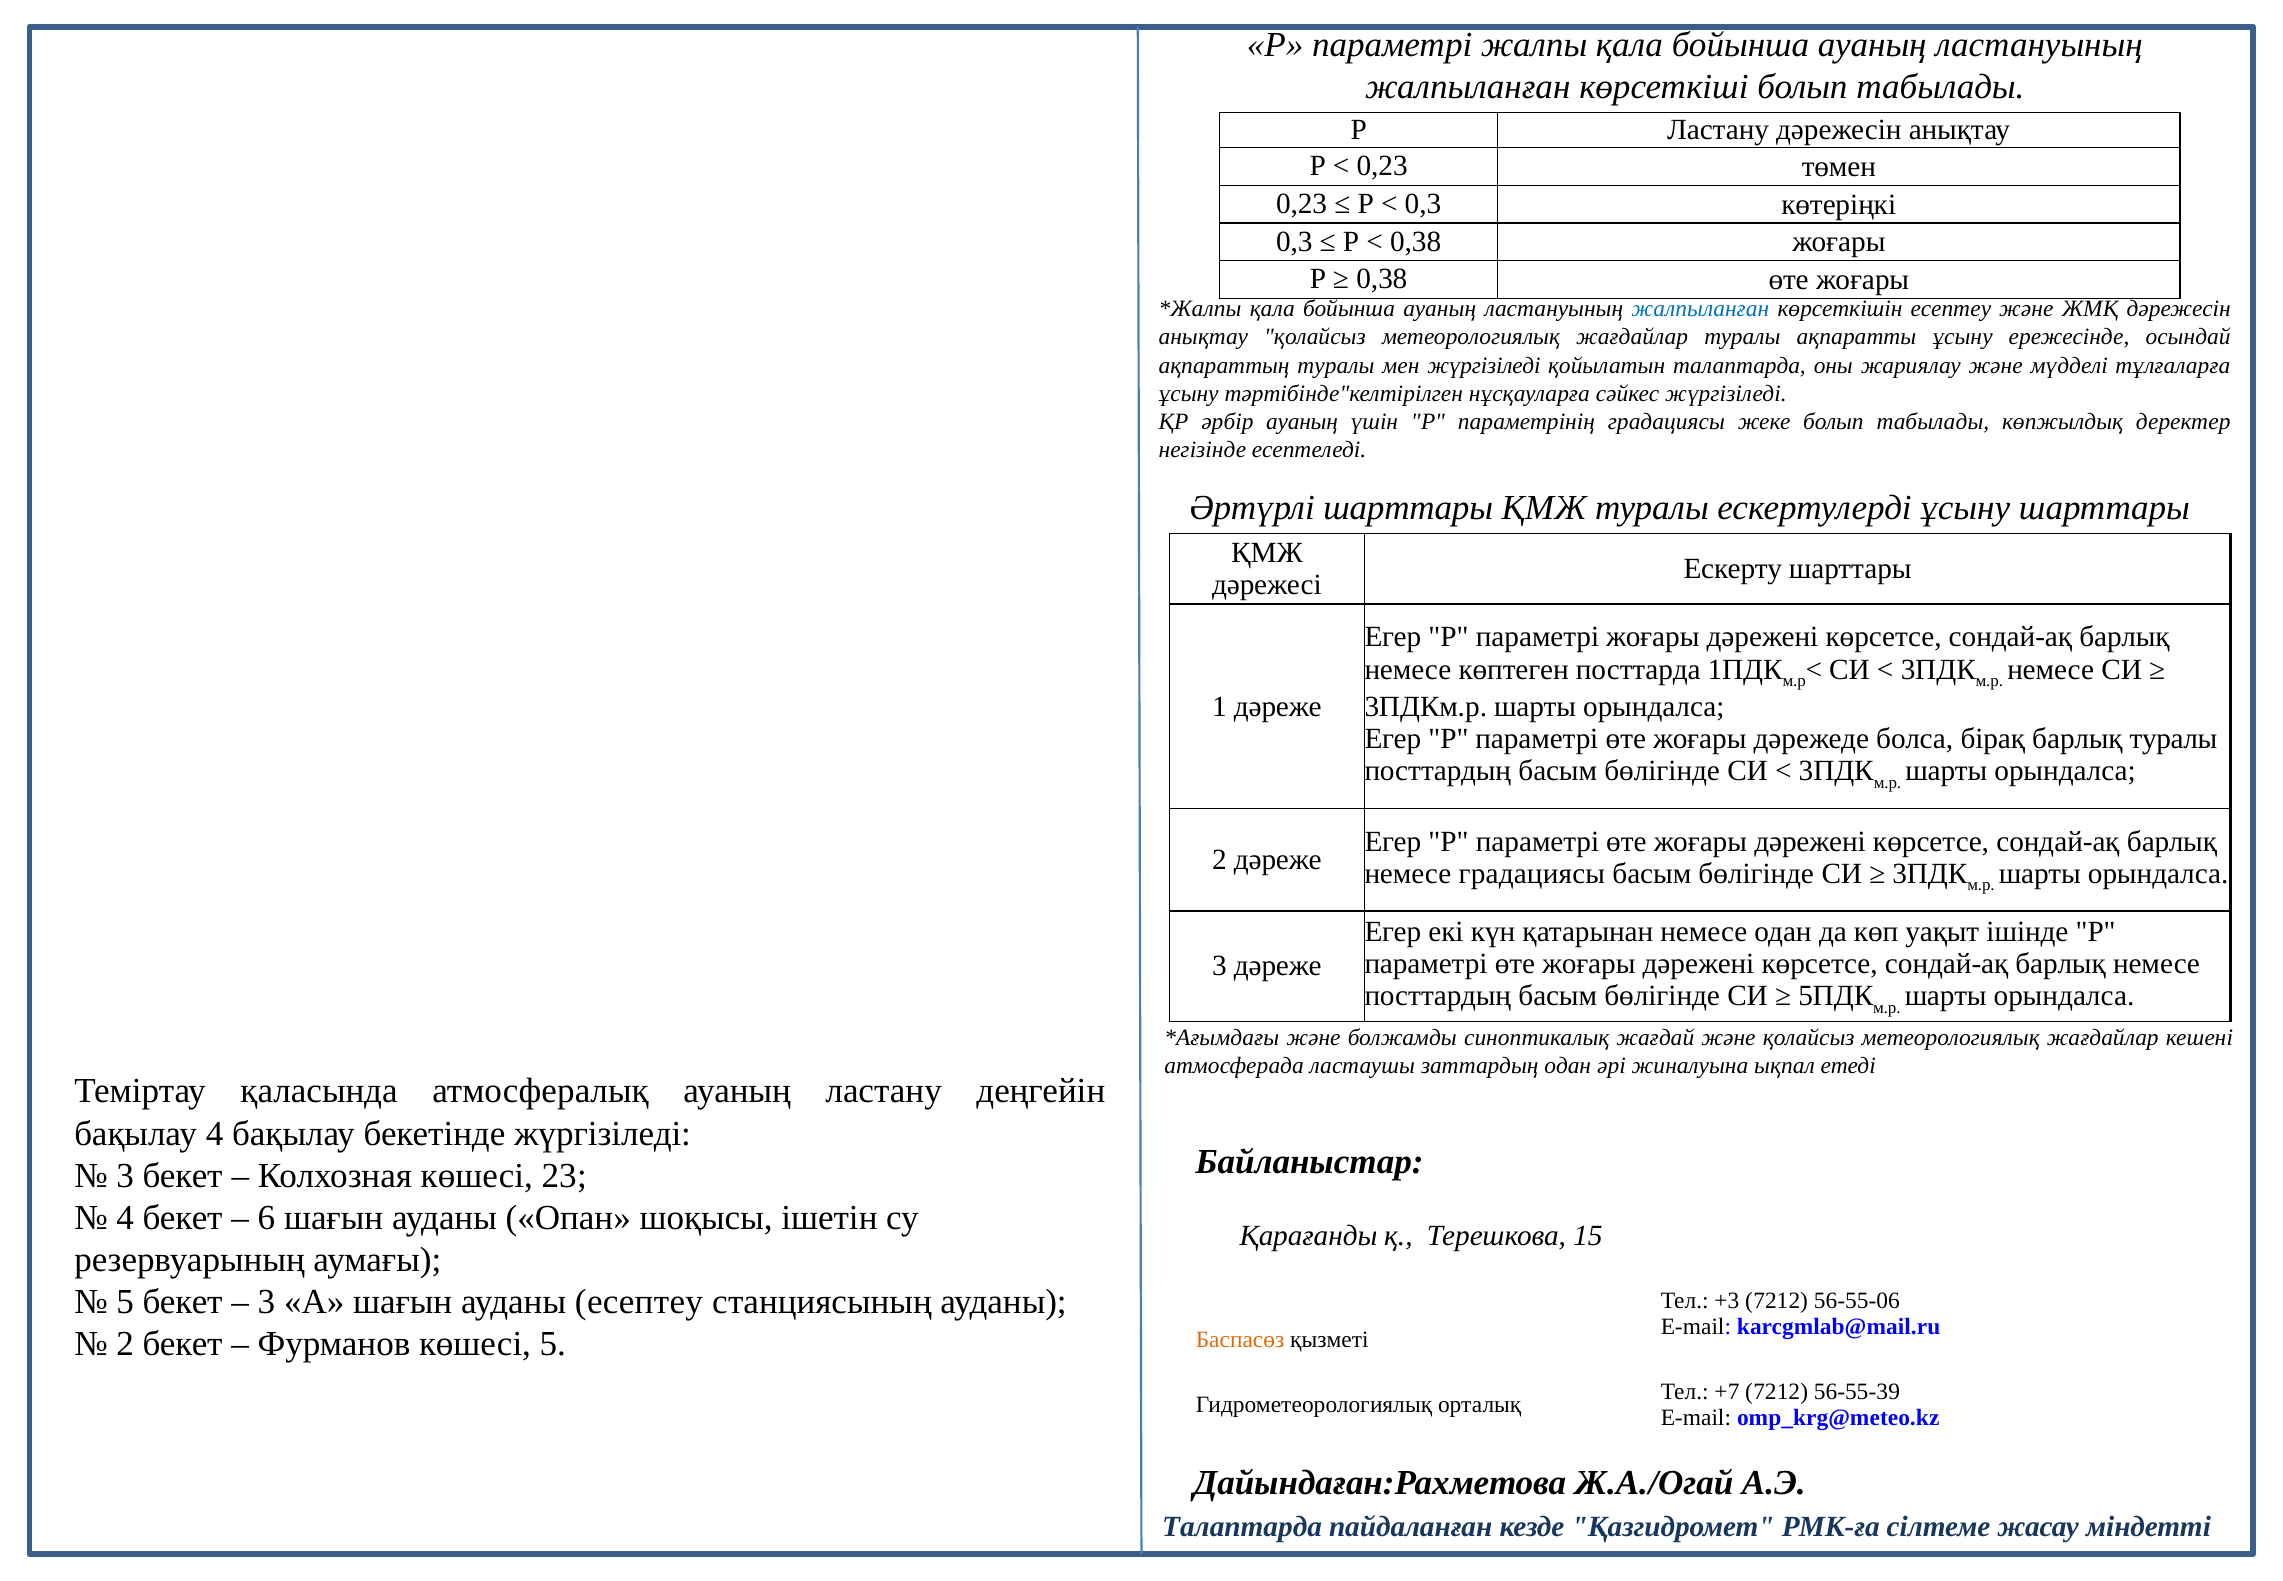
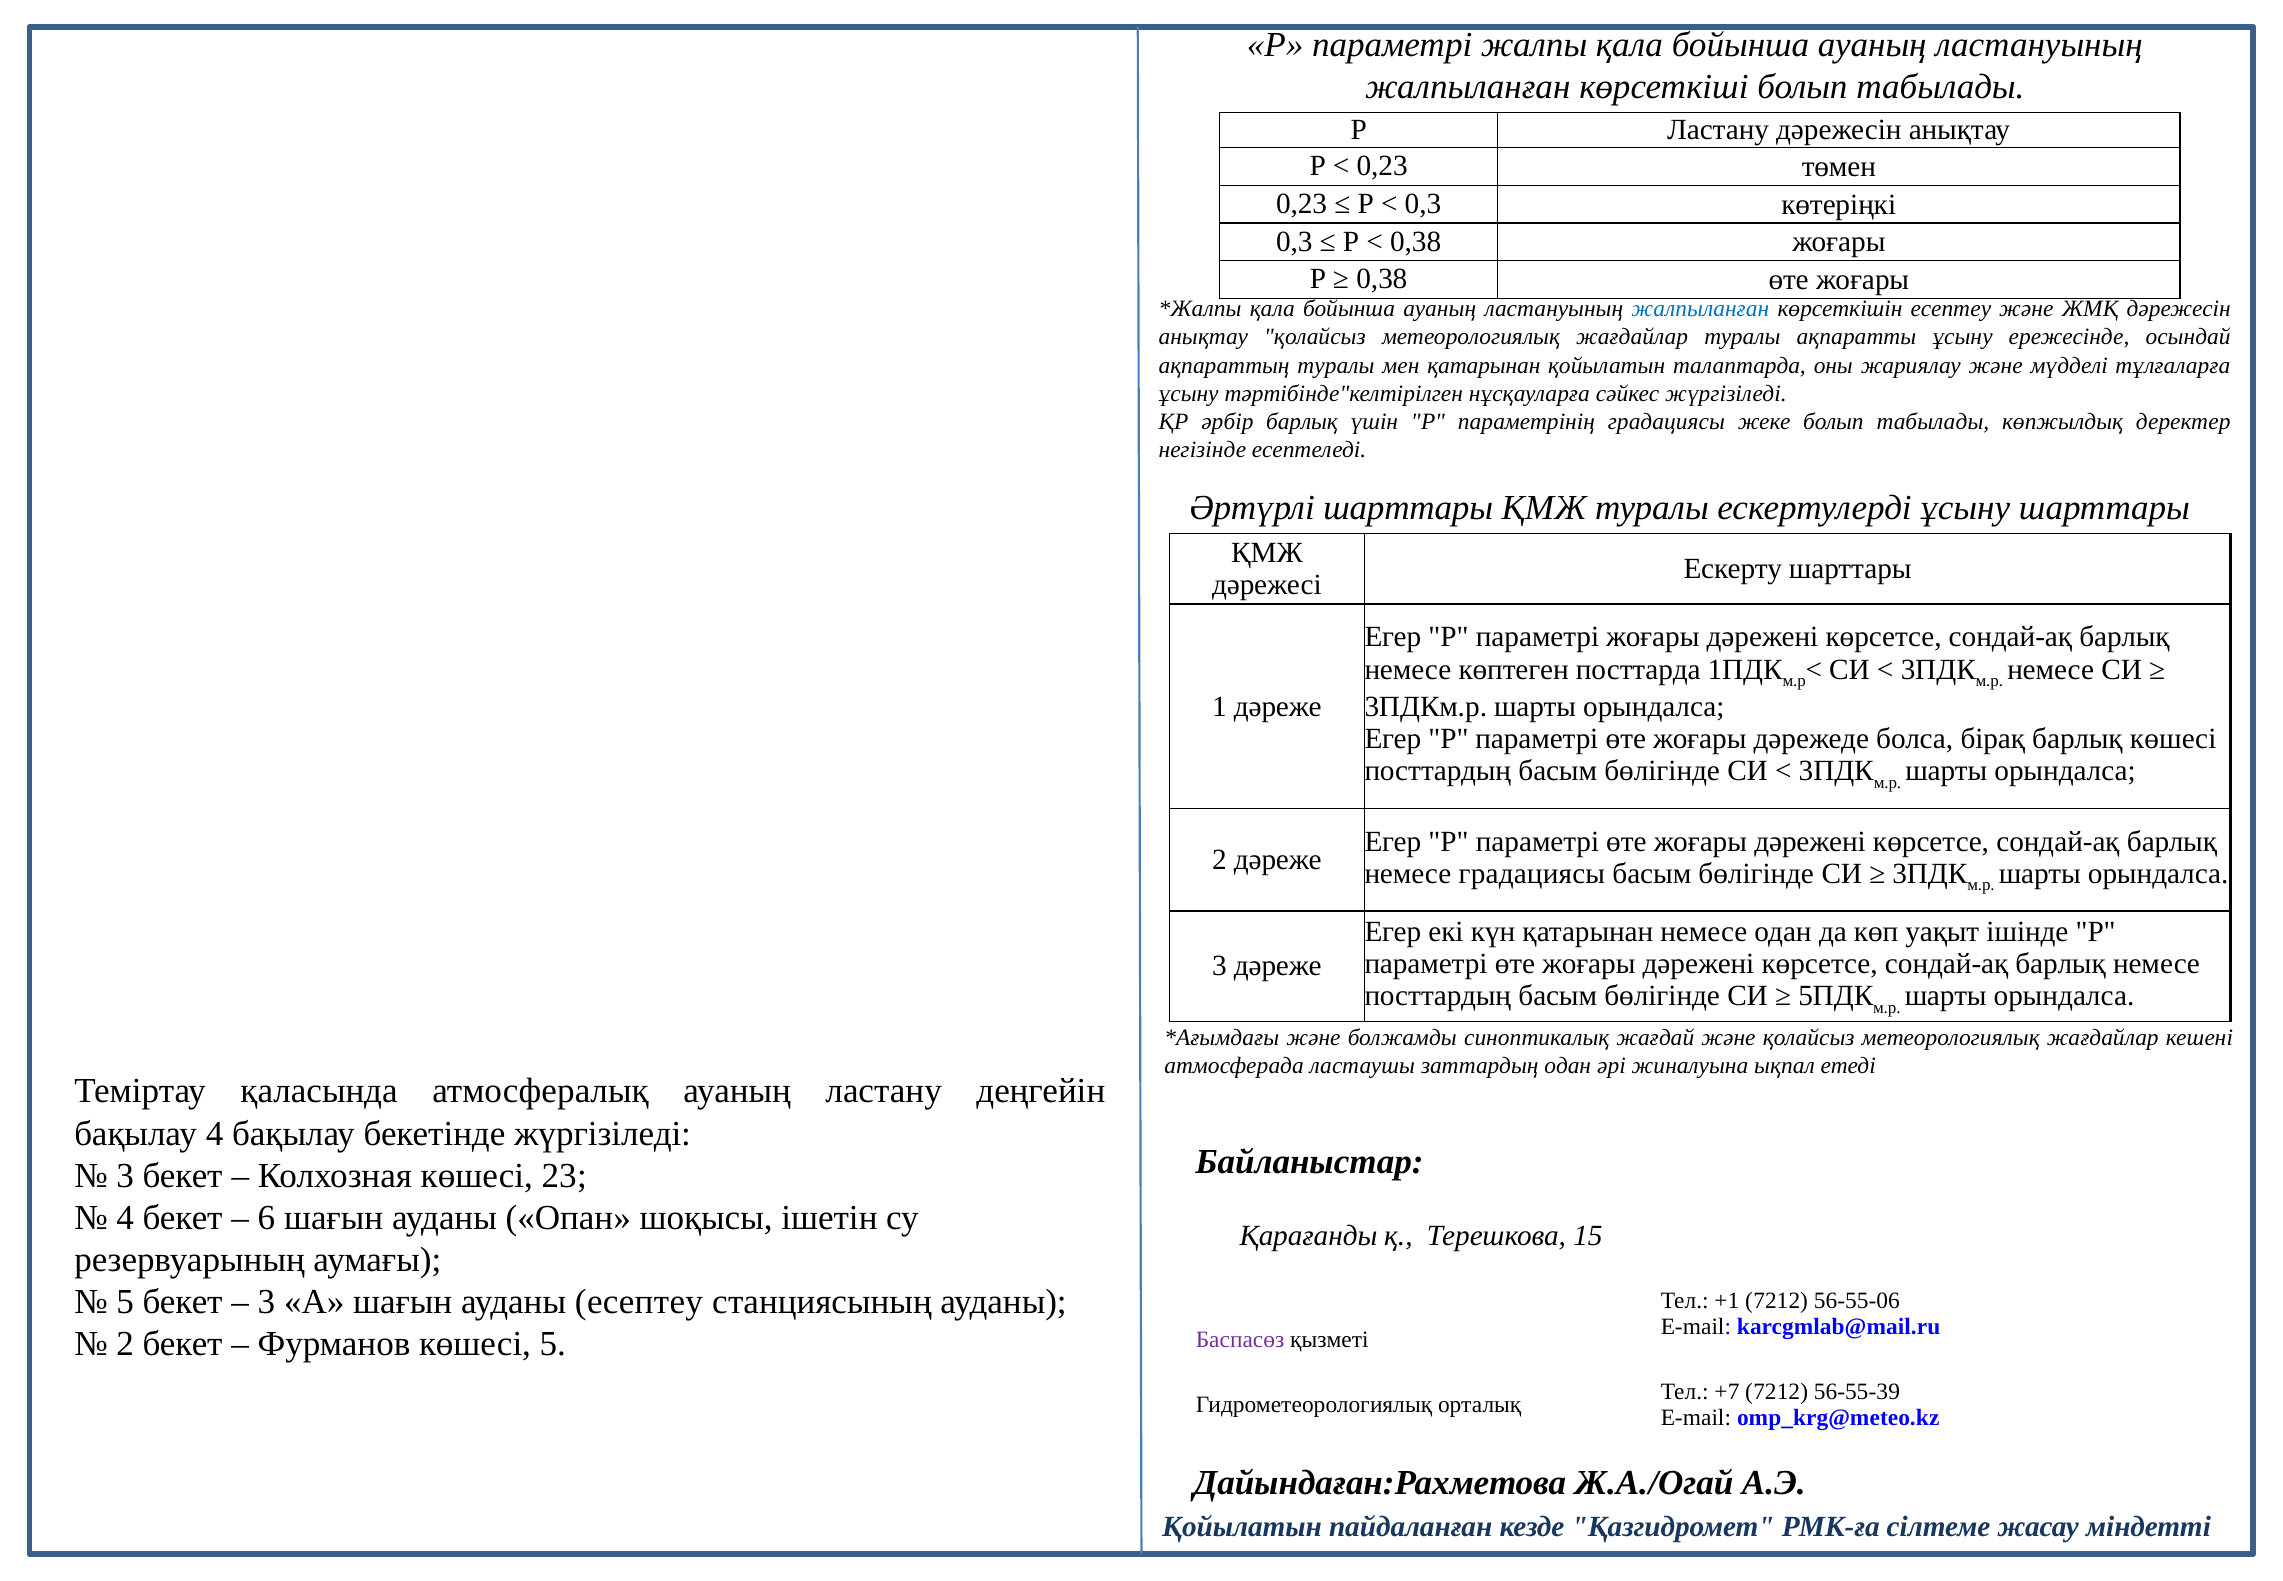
мен жүргізіледі: жүргізіледі -> қатарынан (1484, 365)
әрбір ауаның: ауаның -> барлық (1302, 421)
барлық туралы: туралы -> көшесі (2173, 738)
+3: +3 -> +1 (1727, 1300)
Баспасөз colour: orange -> purple (1240, 1339)
Талаптарда: Талаптарда -> Қойылатын (1242, 1527)
